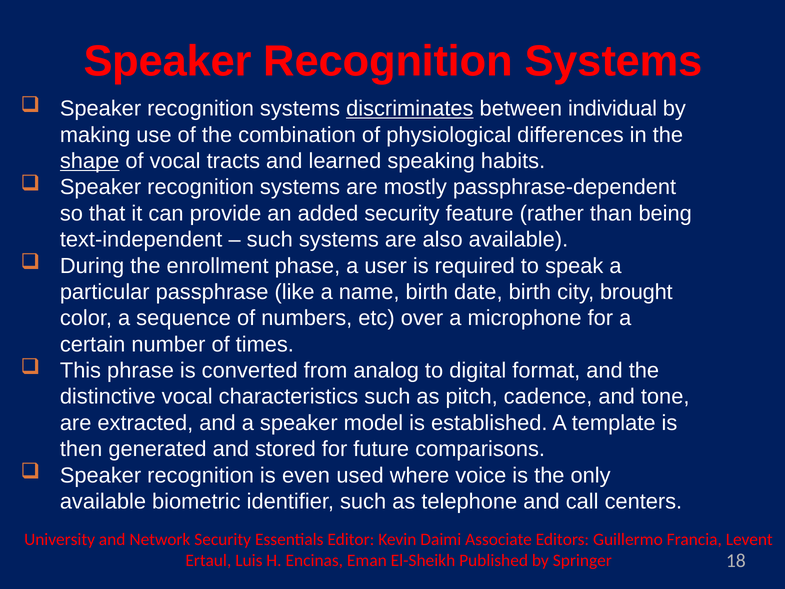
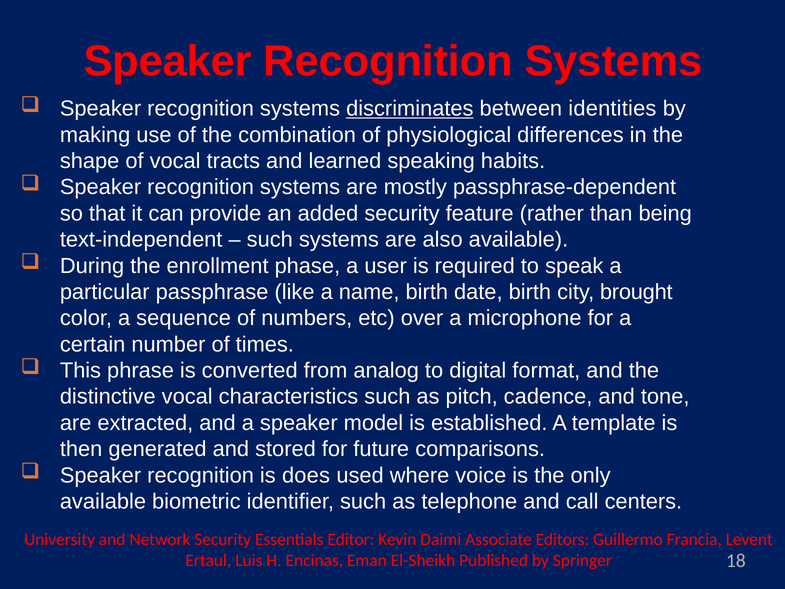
individual: individual -> identities (612, 109)
shape underline: present -> none (90, 161)
even: even -> does (306, 475)
